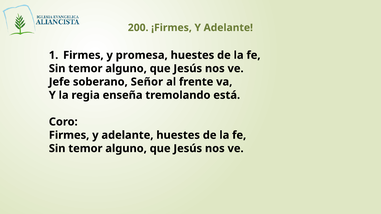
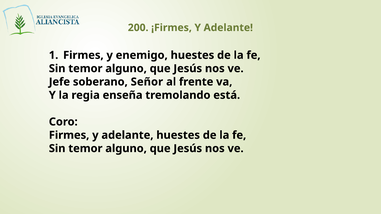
promesa: promesa -> enemigo (142, 55)
